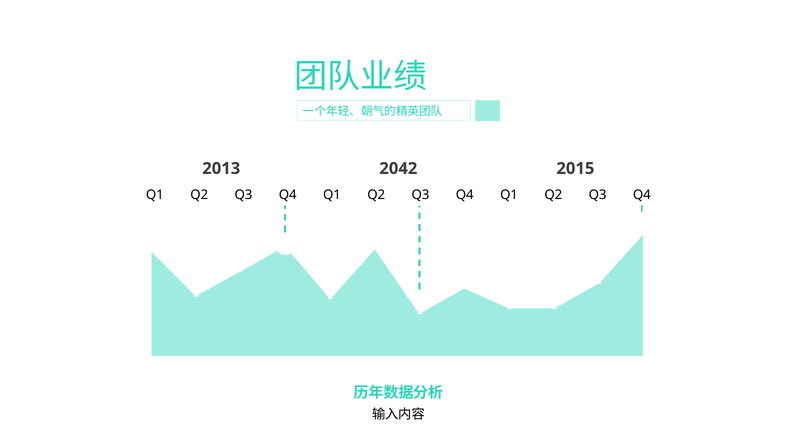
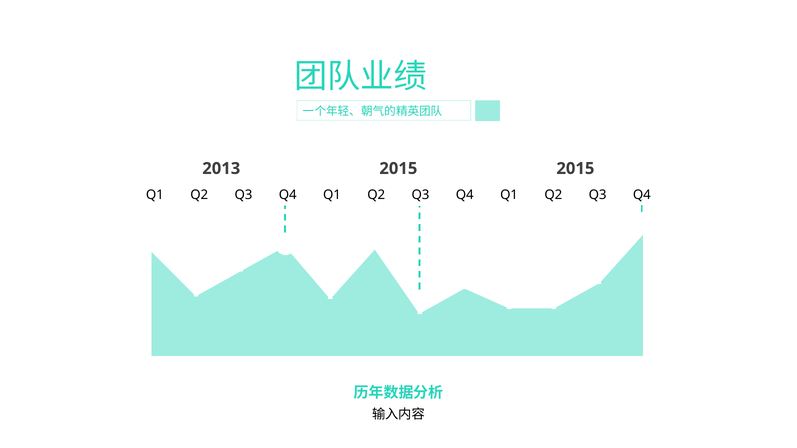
2013 2042: 2042 -> 2015 (398, 169)
